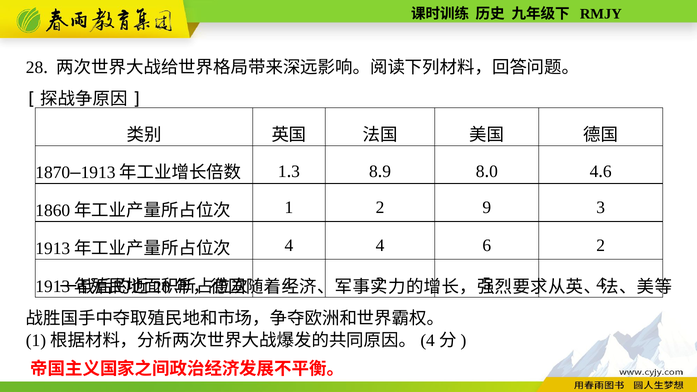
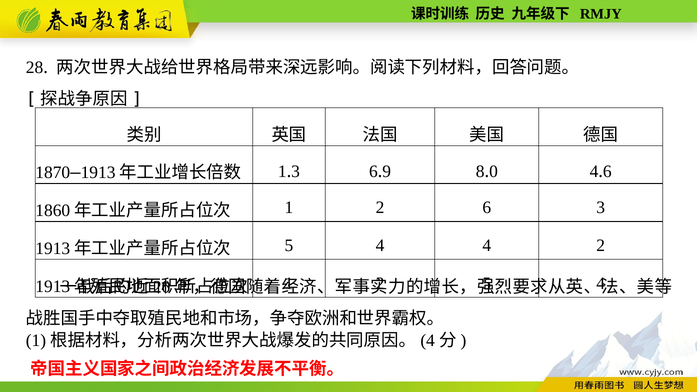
3 8: 8 -> 6 (373, 172)
2 9: 9 -> 6 (487, 207)
4: 4 -> 5 (289, 245)
4 6: 6 -> 4 (487, 245)
